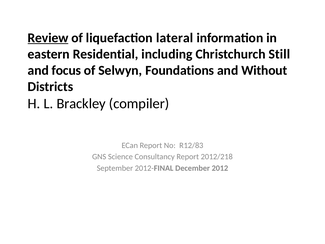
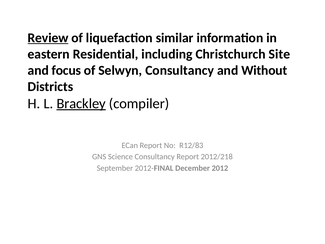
lateral: lateral -> similar (175, 38)
Still: Still -> Site (279, 54)
Selwyn Foundations: Foundations -> Consultancy (180, 70)
Brackley underline: none -> present (81, 103)
